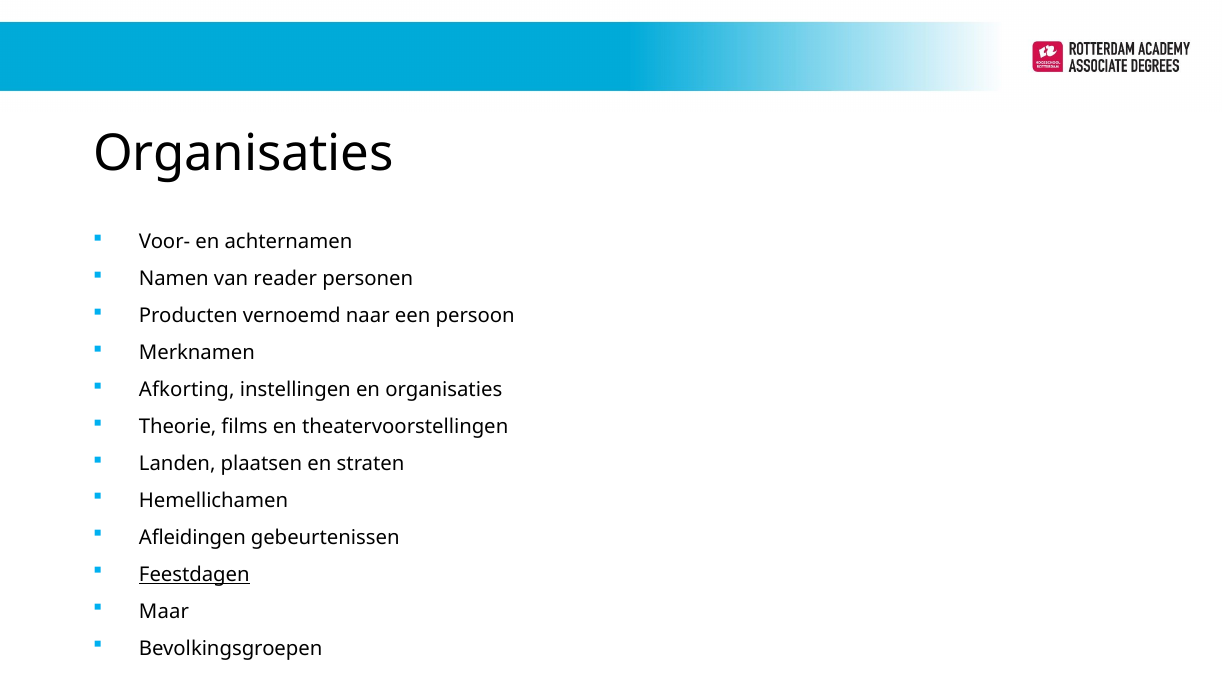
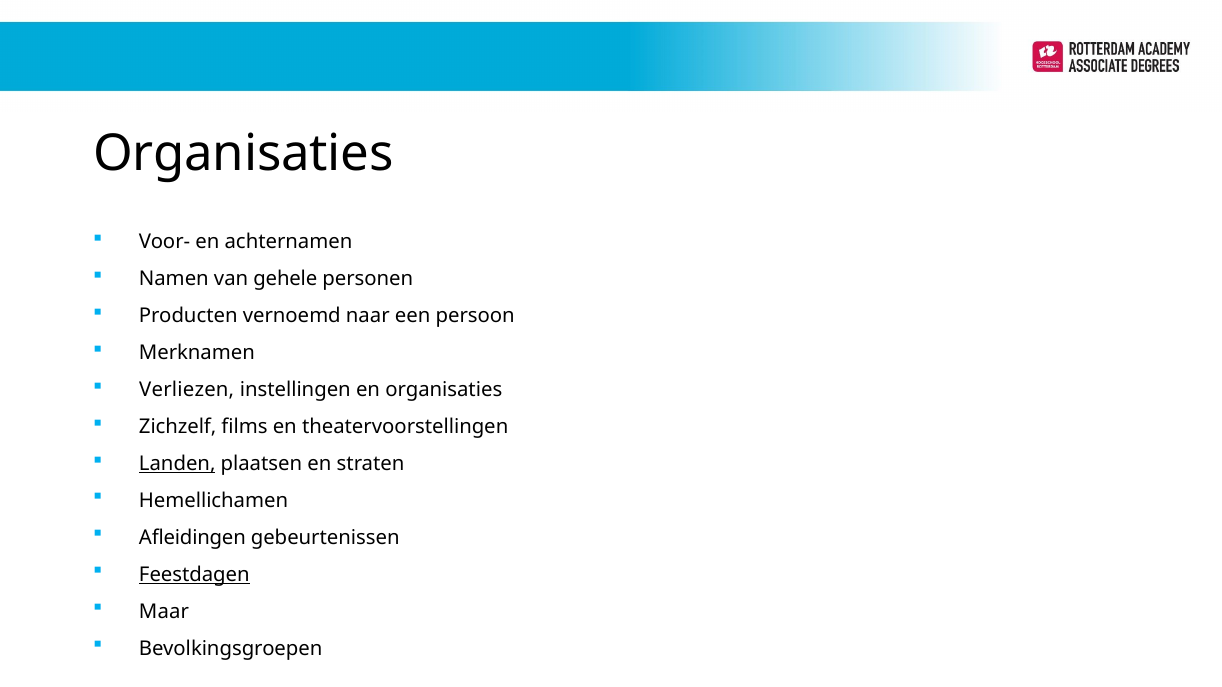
reader: reader -> gehele (285, 279)
Afkorting: Afkorting -> Verliezen (187, 390)
Theorie: Theorie -> Zichzelf (178, 427)
Landen underline: none -> present (177, 464)
